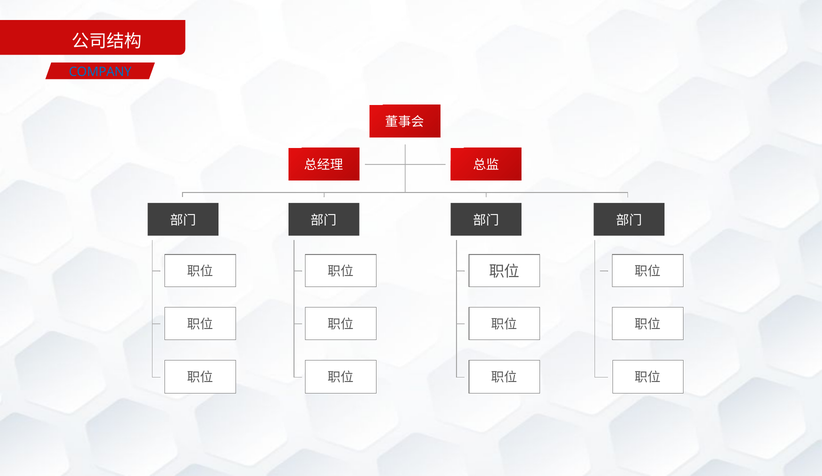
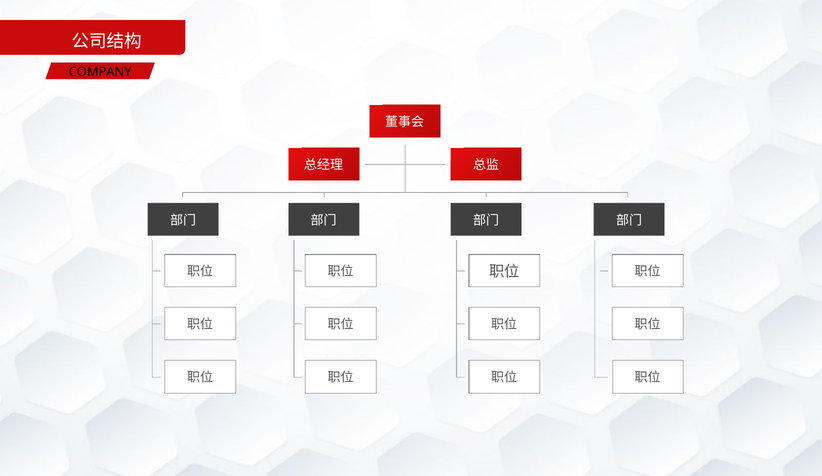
COMPANY colour: blue -> black (100, 72)
